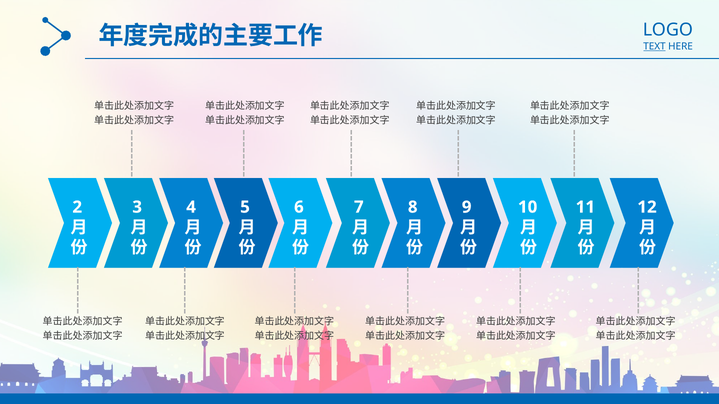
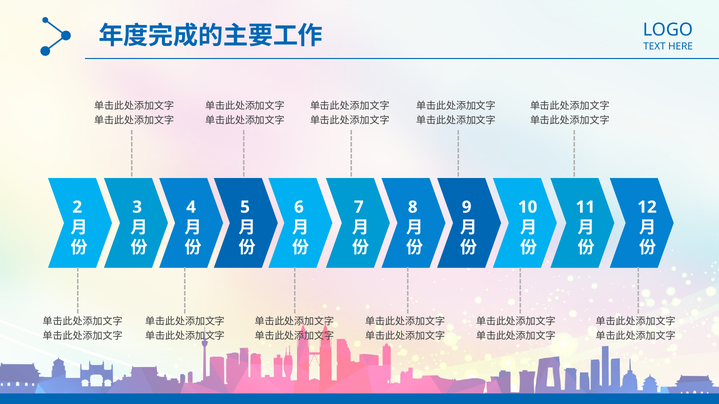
TEXT underline: present -> none (654, 46)
